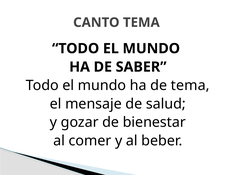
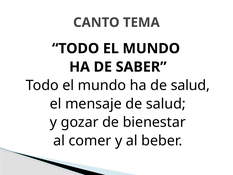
ha de tema: tema -> salud (190, 85)
